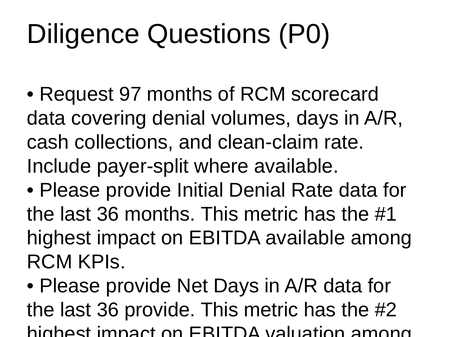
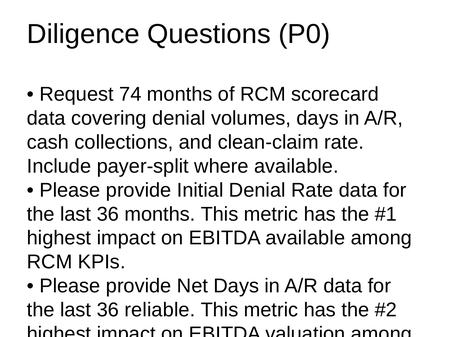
97: 97 -> 74 (130, 94)
36 provide: provide -> reliable (160, 310)
